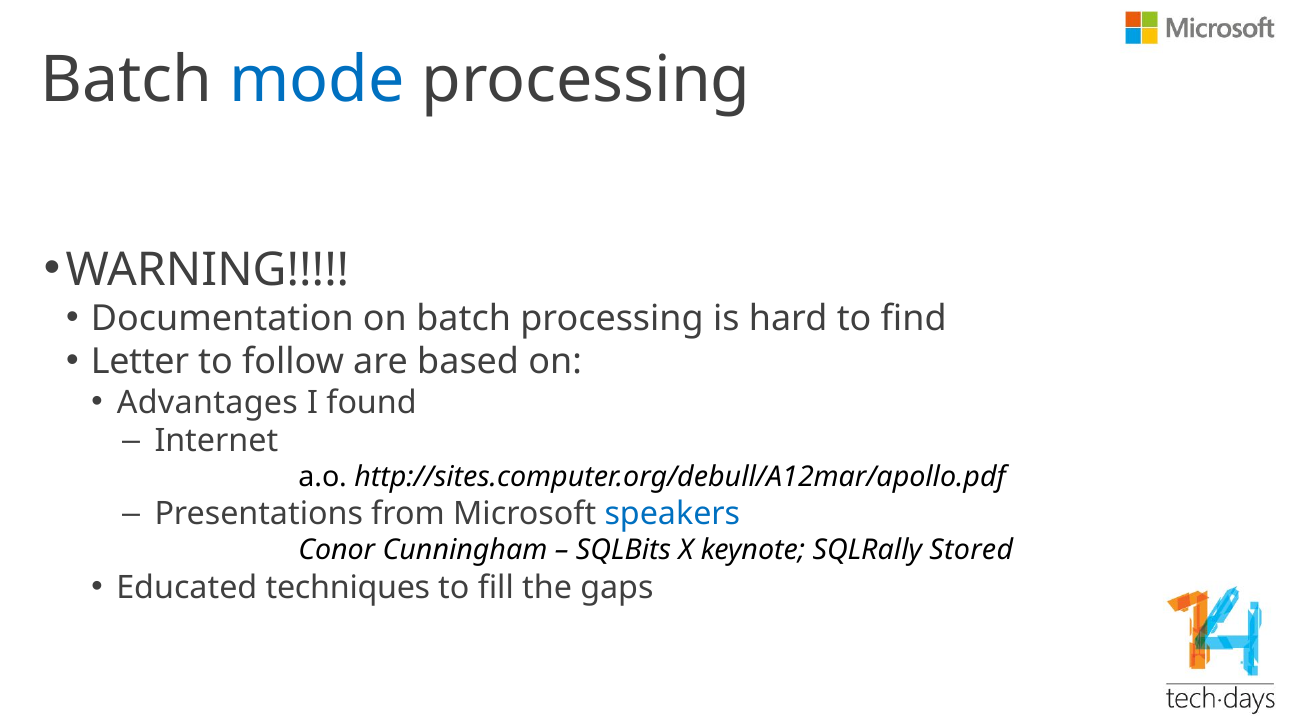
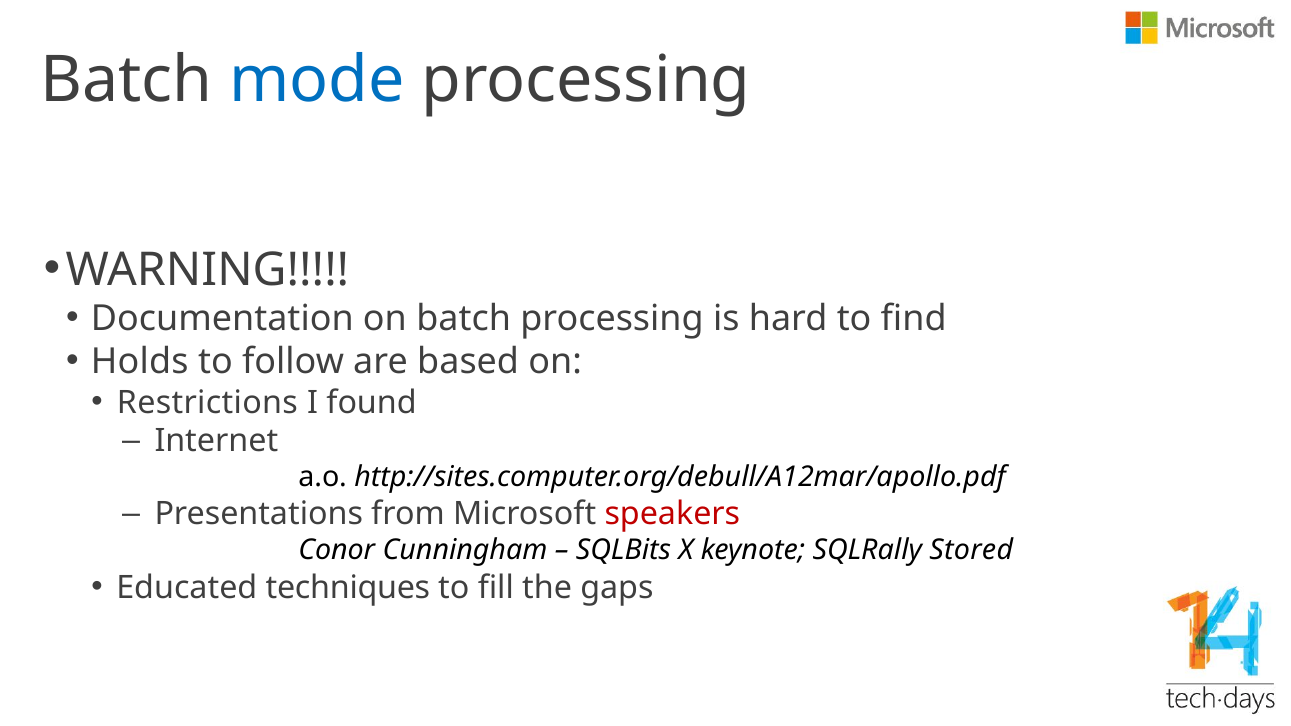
Letter: Letter -> Holds (140, 362)
Advantages: Advantages -> Restrictions (207, 403)
speakers colour: blue -> red (672, 514)
